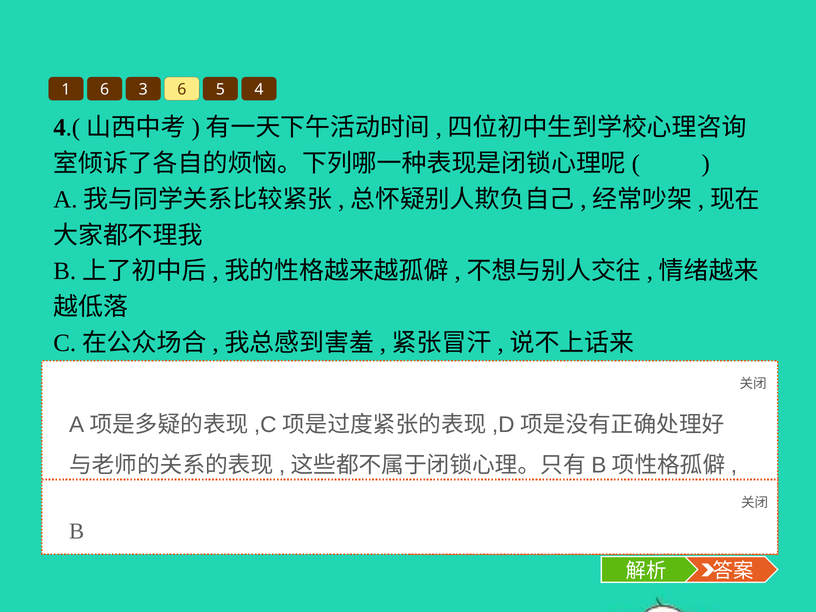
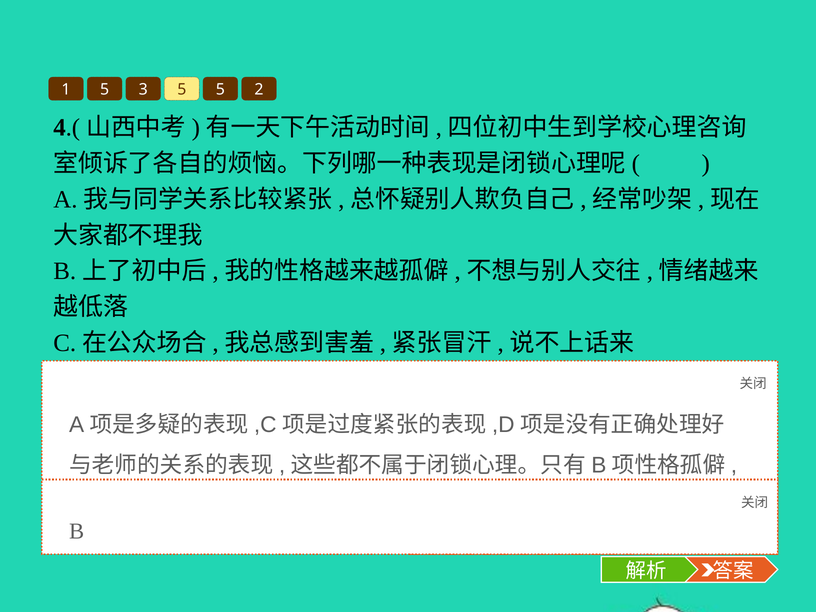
1 6: 6 -> 5 (105, 90)
3 6: 6 -> 5 (182, 90)
4: 4 -> 2 (259, 90)
